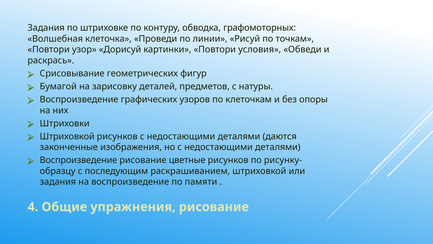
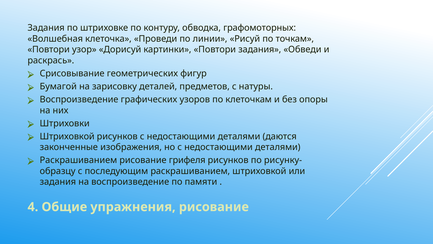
Повтори условия: условия -> задания (260, 50)
Воспроизведение: Воспроизведение -> Раскрашиванием (78, 160)
цветные: цветные -> грифеля (187, 160)
